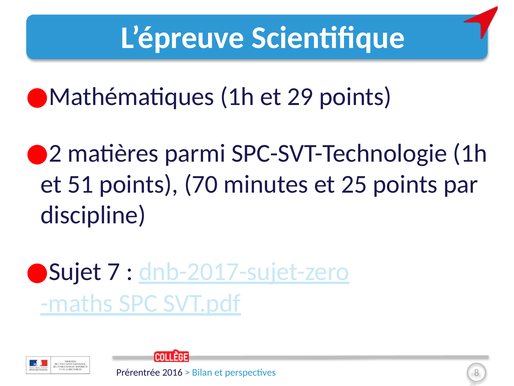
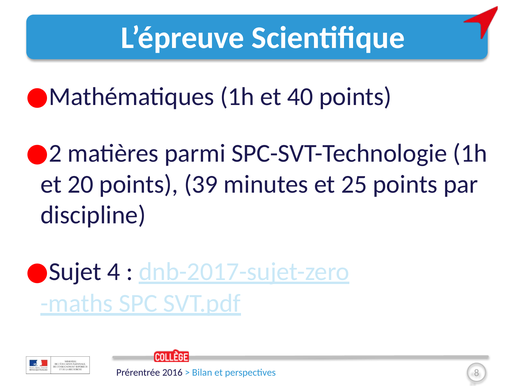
29: 29 -> 40 (300, 97)
51: 51 -> 20 (80, 184)
70: 70 -> 39 (201, 184)
7: 7 -> 4 (114, 271)
